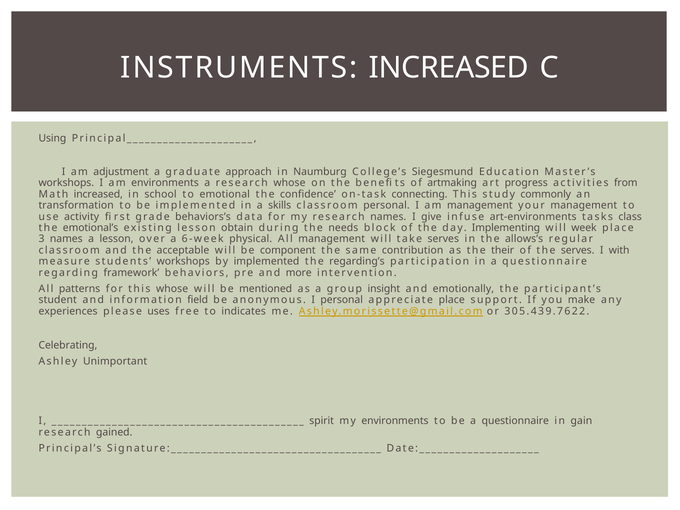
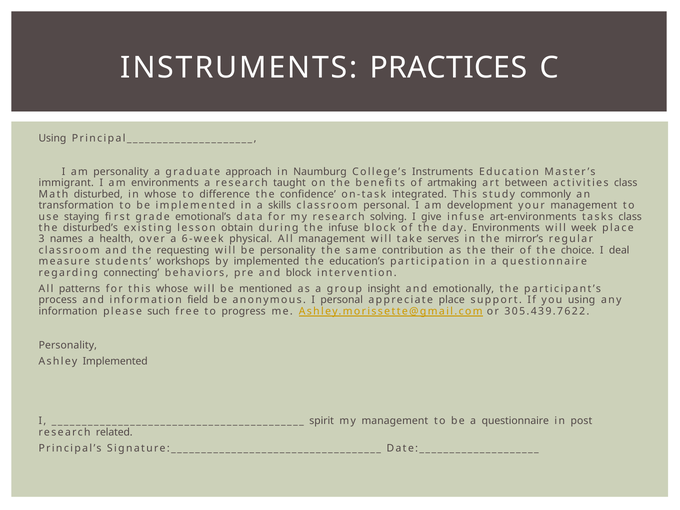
INSTRUMENTS INCREASED: INCREASED -> PRACTICES (448, 68)
am adjustment: adjustment -> personality (121, 172)
College’s Siegesmund: Siegesmund -> Instruments (443, 172)
workshops: workshops -> immigrant (66, 183)
research whose: whose -> taught (290, 183)
progress: progress -> between (526, 183)
activities from: from -> class (626, 183)
Math increased: increased -> disturbed (98, 194)
in school: school -> whose (161, 194)
emotional: emotional -> difference (225, 194)
connecting: connecting -> integrated (419, 194)
am management: management -> development (480, 205)
activity: activity -> staying (82, 217)
behaviors’s: behaviors’s -> emotional’s (203, 217)
research names: names -> solving (388, 217)
emotional’s: emotional’s -> disturbed’s (90, 228)
the needs: needs -> infuse (343, 228)
day Implementing: Implementing -> Environments (506, 228)
a lesson: lesson -> health (117, 239)
allows’s: allows’s -> mirror’s (524, 239)
acceptable: acceptable -> requesting (183, 250)
be component: component -> personality (288, 250)
the serves: serves -> choice (578, 250)
with: with -> deal (619, 250)
regarding’s: regarding’s -> education’s (357, 261)
framework: framework -> connecting (131, 273)
and more: more -> block (299, 273)
student: student -> process (58, 300)
you make: make -> using (582, 300)
experiences: experiences -> information (68, 311)
uses: uses -> such (159, 311)
indicates: indicates -> progress (244, 311)
Celebrating: Celebrating -> Personality (68, 345)
Ashley Unimportant: Unimportant -> Implemented (115, 361)
my environments: environments -> management (395, 421)
gain: gain -> post (581, 421)
gained: gained -> related (114, 432)
